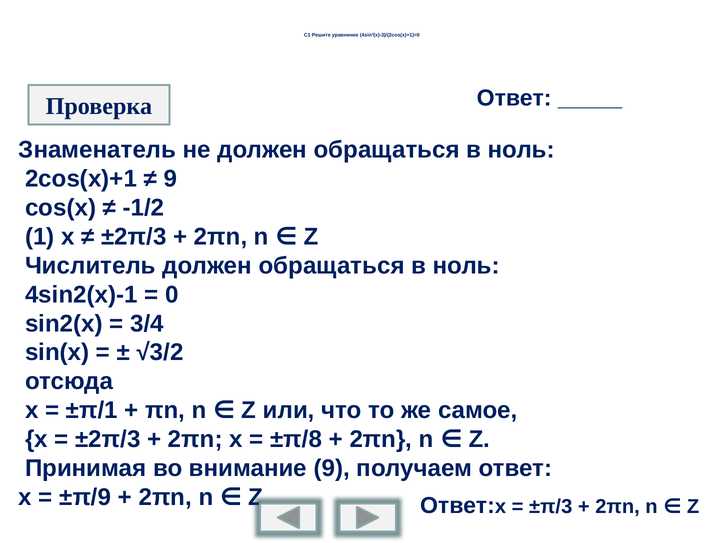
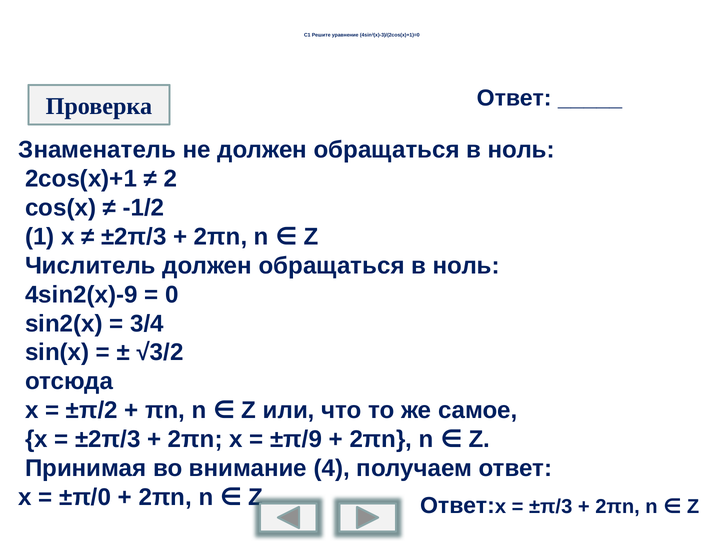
9: 9 -> 2 (170, 179)
4sin2(x)-1: 4sin2(x)-1 -> 4sin2(x)-9 (81, 295)
±π/1: ±π/1 -> ±π/2 (92, 410)
±π/8: ±π/8 -> ±π/9 (296, 439)
внимание 9: 9 -> 4 (332, 468)
±π/9: ±π/9 -> ±π/0 (85, 497)
